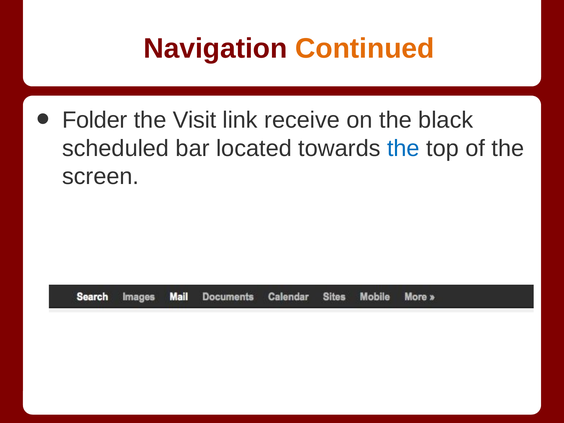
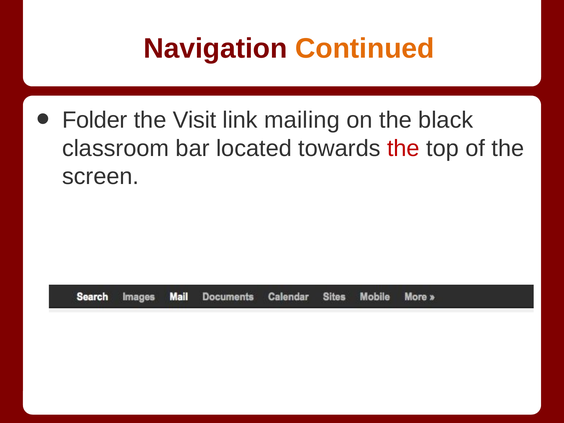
receive: receive -> mailing (302, 120)
scheduled: scheduled -> classroom (116, 148)
the colour: blue -> red (403, 148)
